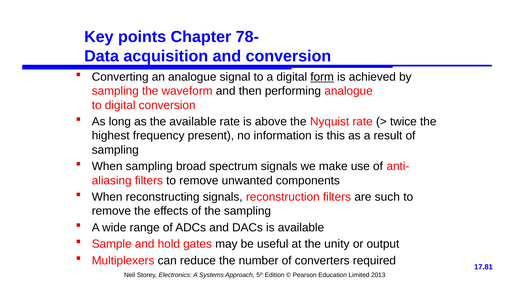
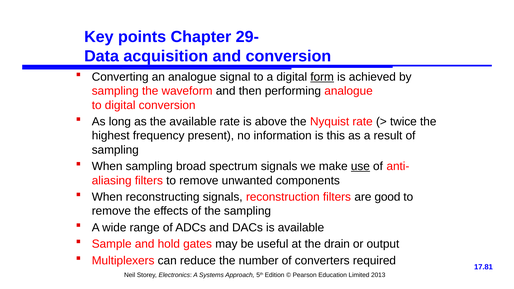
78-: 78- -> 29- (247, 37)
use underline: none -> present (360, 166)
such: such -> good (387, 197)
unity: unity -> drain (337, 244)
